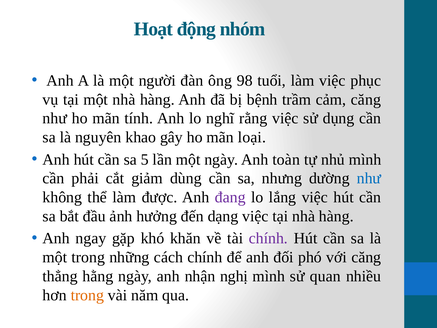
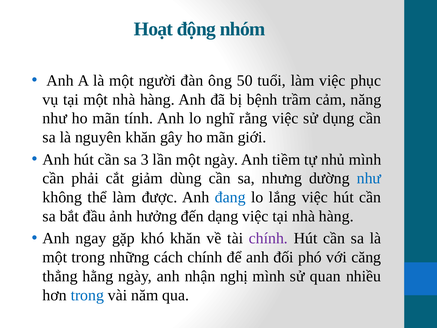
98: 98 -> 50 (245, 81)
cảm căng: căng -> năng (366, 99)
nguyên khao: khao -> khăn (141, 137)
loại: loại -> giới (252, 137)
5: 5 -> 3 (145, 159)
toàn: toàn -> tiềm (286, 159)
đang colour: purple -> blue (230, 197)
trong colour: orange -> blue (87, 295)
